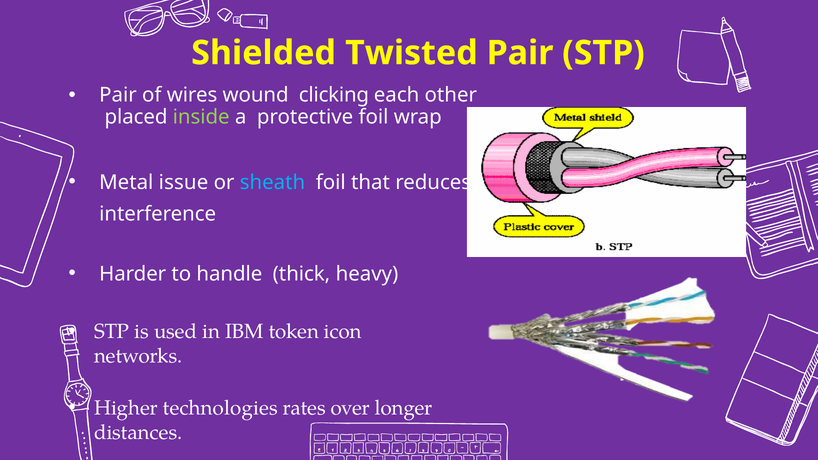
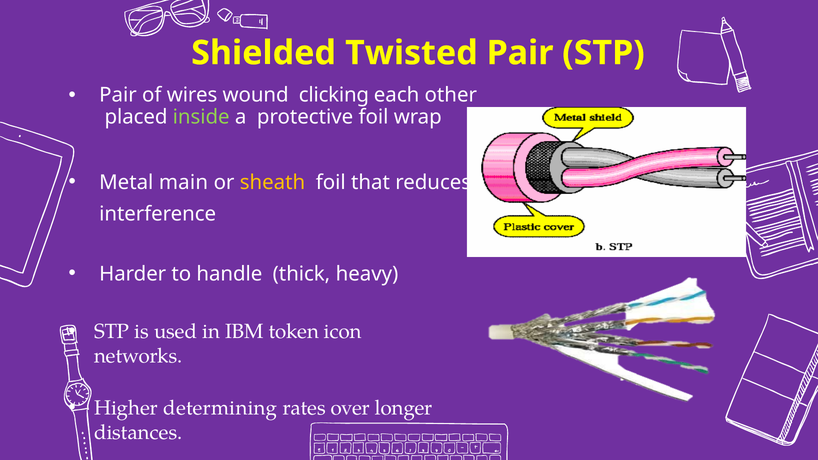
issue: issue -> main (183, 182)
sheath colour: light blue -> yellow (272, 182)
technologies: technologies -> determining (220, 408)
